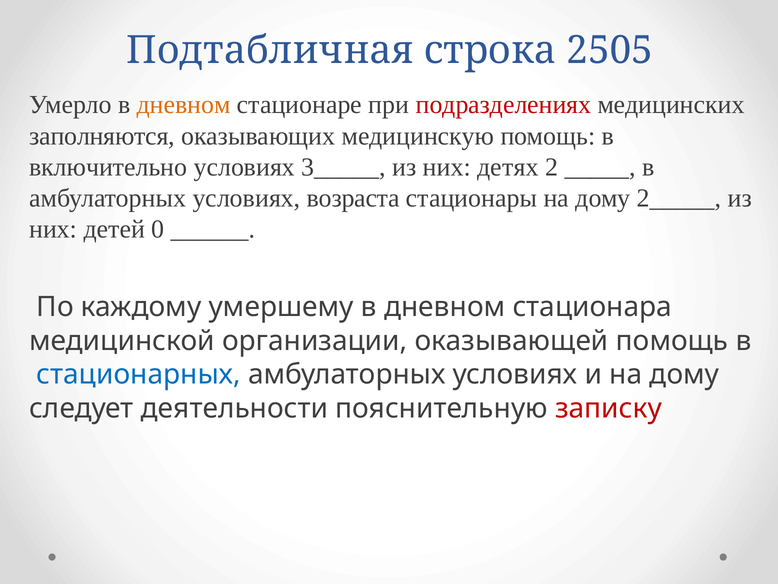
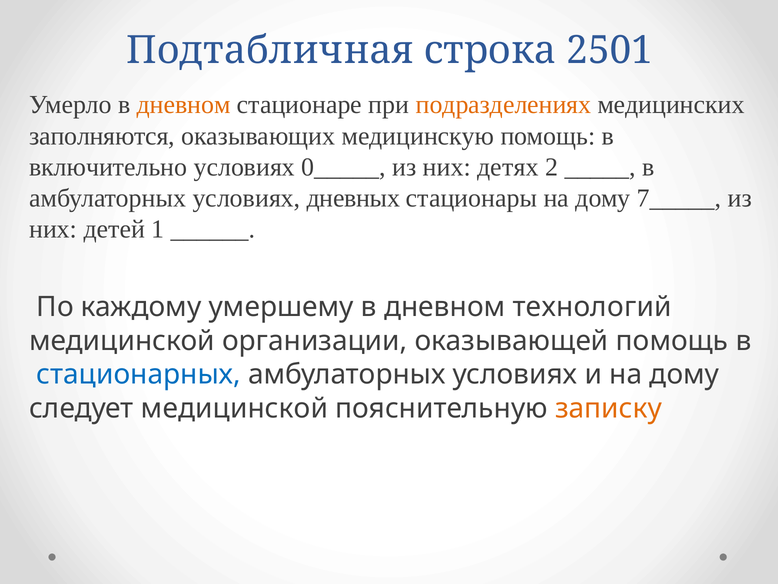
2505: 2505 -> 2501 (610, 50)
подразделениях colour: red -> orange (503, 105)
3_____: 3_____ -> 0_____ (344, 167)
возраста: возраста -> дневных (353, 198)
2_____: 2_____ -> 7_____ (679, 198)
0: 0 -> 1 (158, 229)
стационара: стационара -> технологий (592, 307)
следует деятельности: деятельности -> медицинской (234, 408)
записку colour: red -> orange (609, 408)
